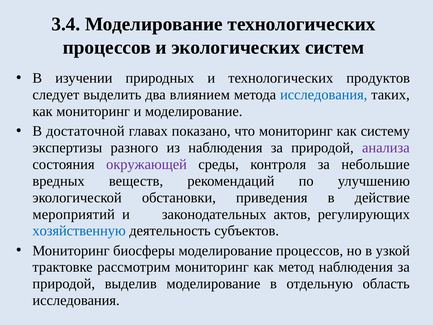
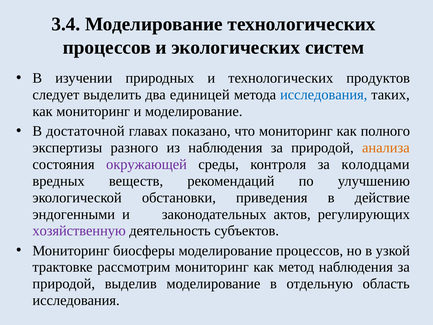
влиянием: влиянием -> единицей (200, 95)
систему: систему -> полного (385, 131)
анализа colour: purple -> orange (386, 148)
небольшие: небольшие -> колодцами (375, 164)
мероприятий: мероприятий -> эндогенными (74, 214)
хозяйственную colour: blue -> purple (79, 231)
